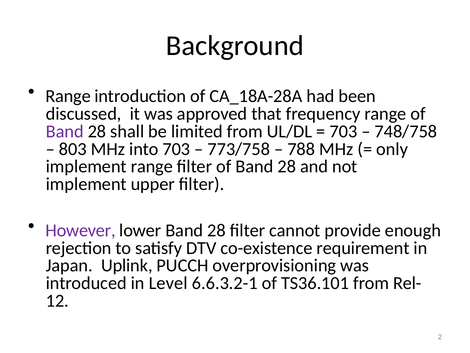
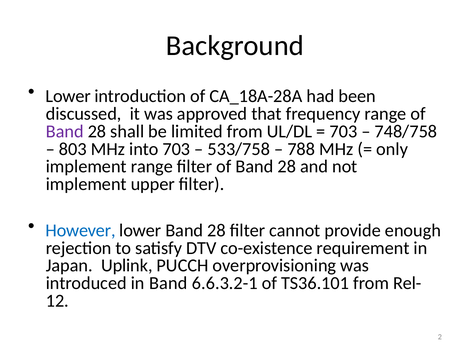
Range: Range -> Lower (68, 96)
773/758: 773/758 -> 533/758 (239, 149)
However colour: purple -> blue (81, 230)
in Level: Level -> Band (168, 283)
